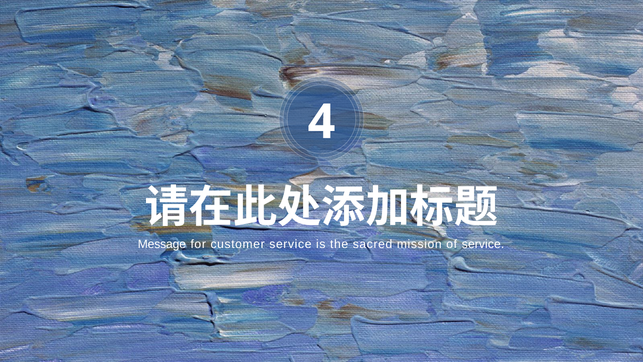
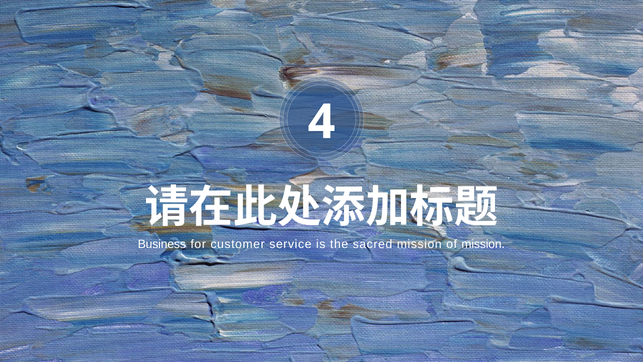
Message: Message -> Business (162, 244)
of service: service -> mission (483, 244)
